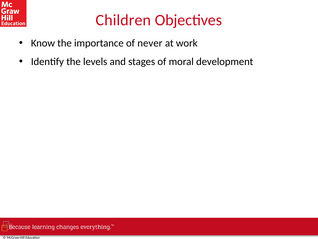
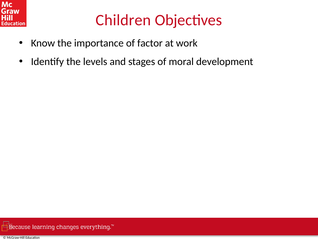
never: never -> factor (150, 43)
